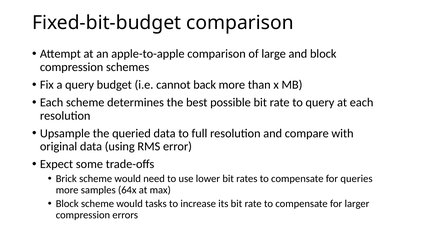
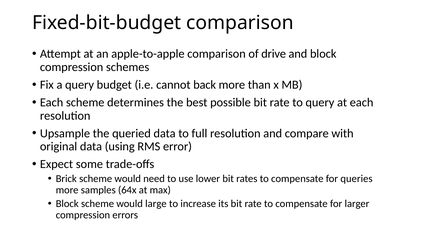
large: large -> drive (274, 54)
tasks: tasks -> large (156, 204)
